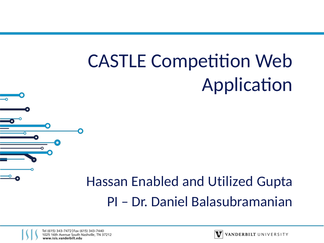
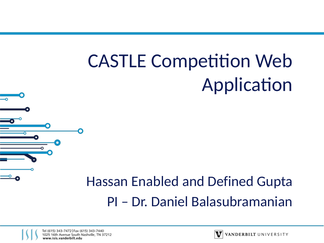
Utilized: Utilized -> Defined (231, 181)
